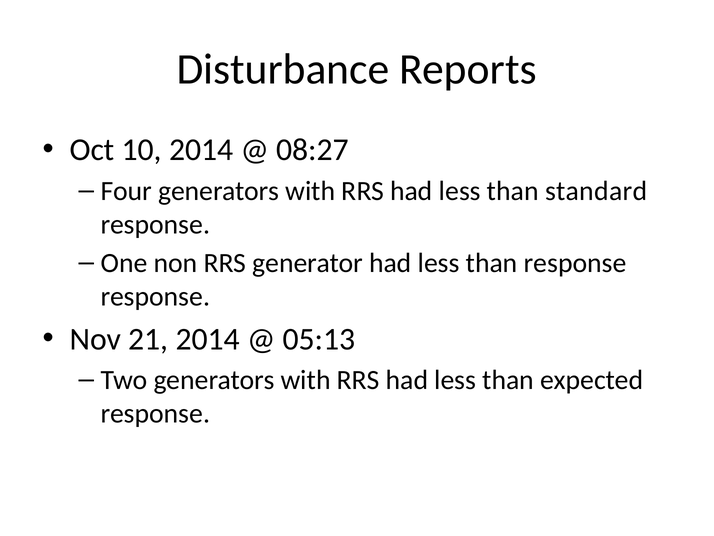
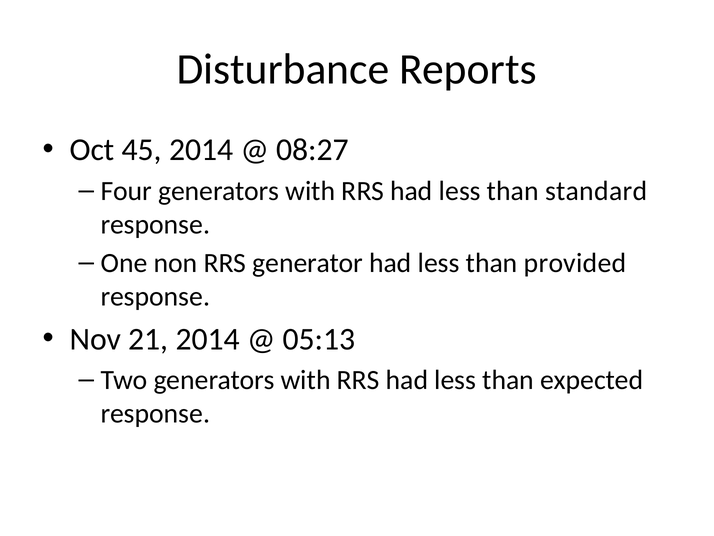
10: 10 -> 45 (142, 150)
than response: response -> provided (575, 263)
